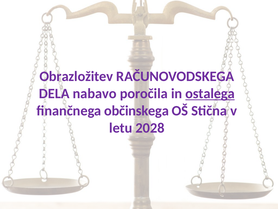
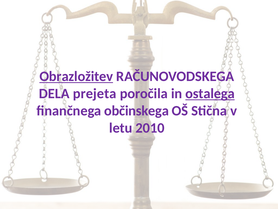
Obrazložitev underline: none -> present (76, 76)
nabavo: nabavo -> prejeta (95, 93)
2028: 2028 -> 2010 (150, 128)
